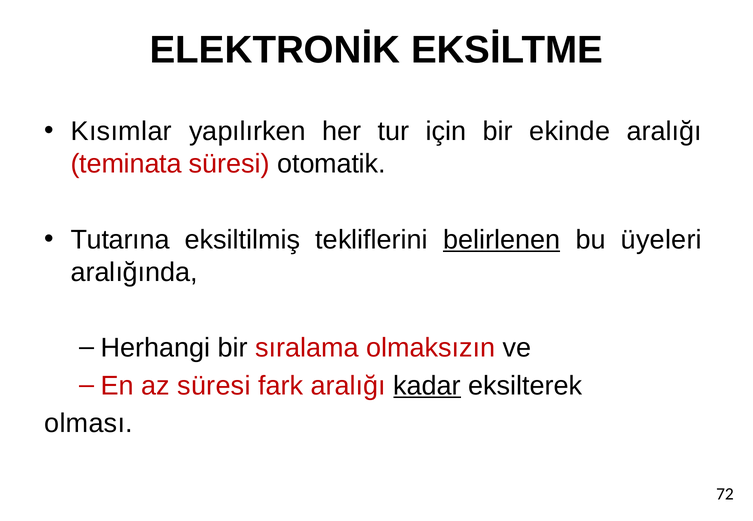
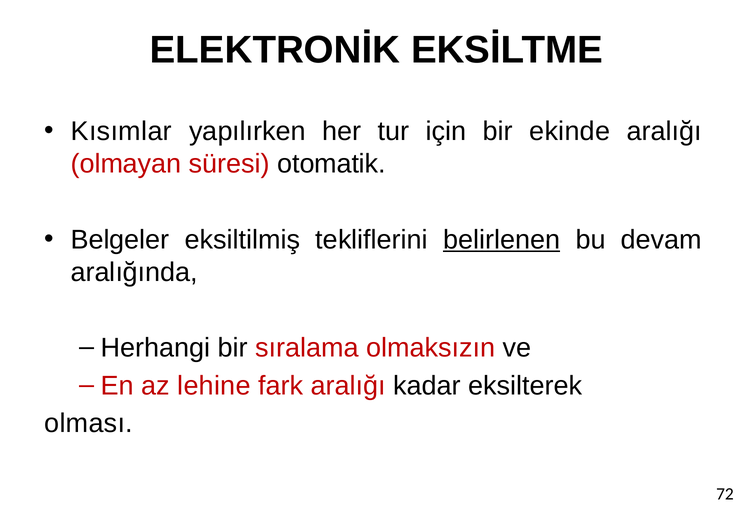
teminata: teminata -> olmayan (126, 164)
Tutarına: Tutarına -> Belgeler (120, 240)
üyeleri: üyeleri -> devam (661, 240)
az süresi: süresi -> lehine (214, 386)
kadar underline: present -> none (427, 386)
